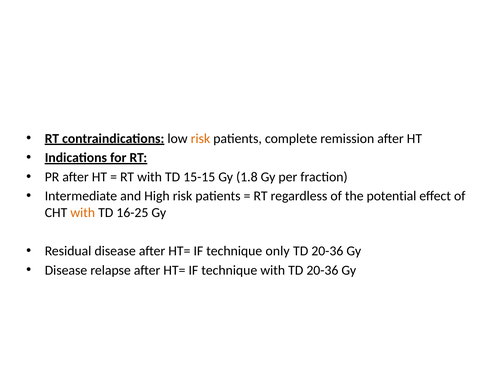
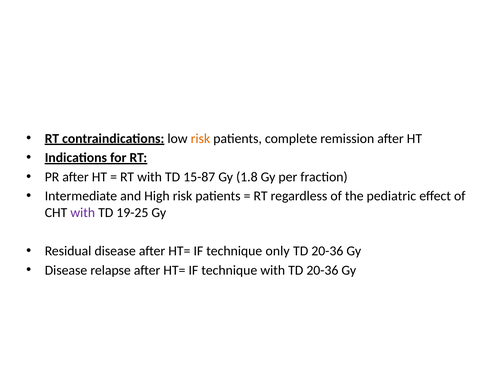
15-15: 15-15 -> 15-87 (199, 177)
potential: potential -> pediatric (391, 196)
with colour: orange -> purple (83, 212)
16-25: 16-25 -> 19-25 (132, 212)
